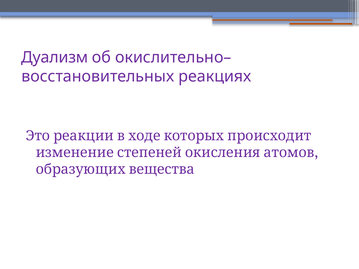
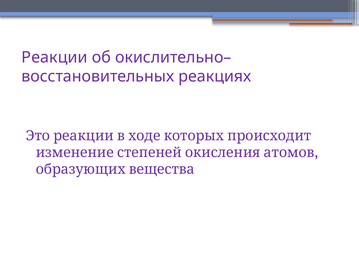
Дуализм: Дуализм -> Реакции (55, 57)
